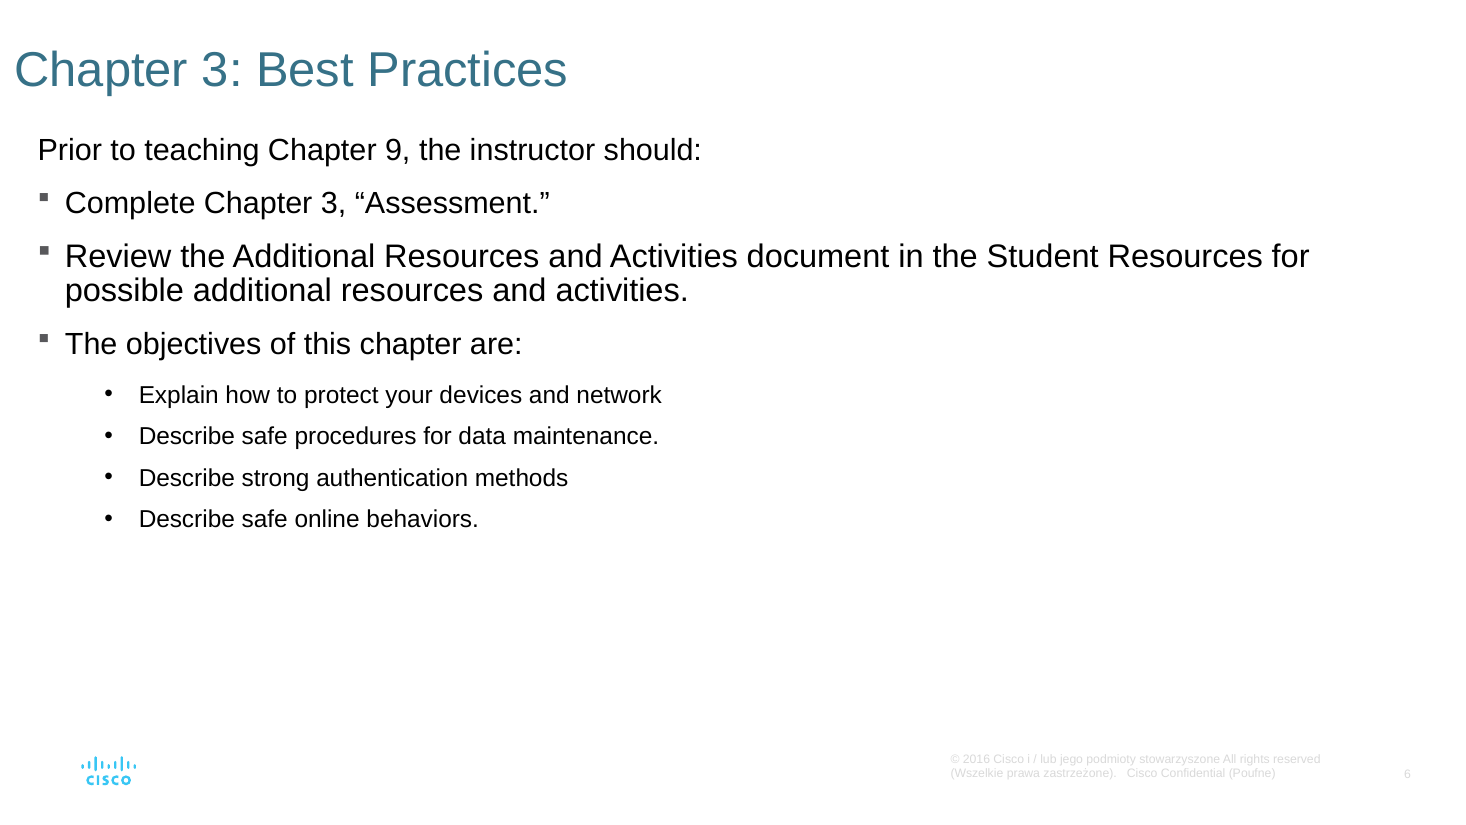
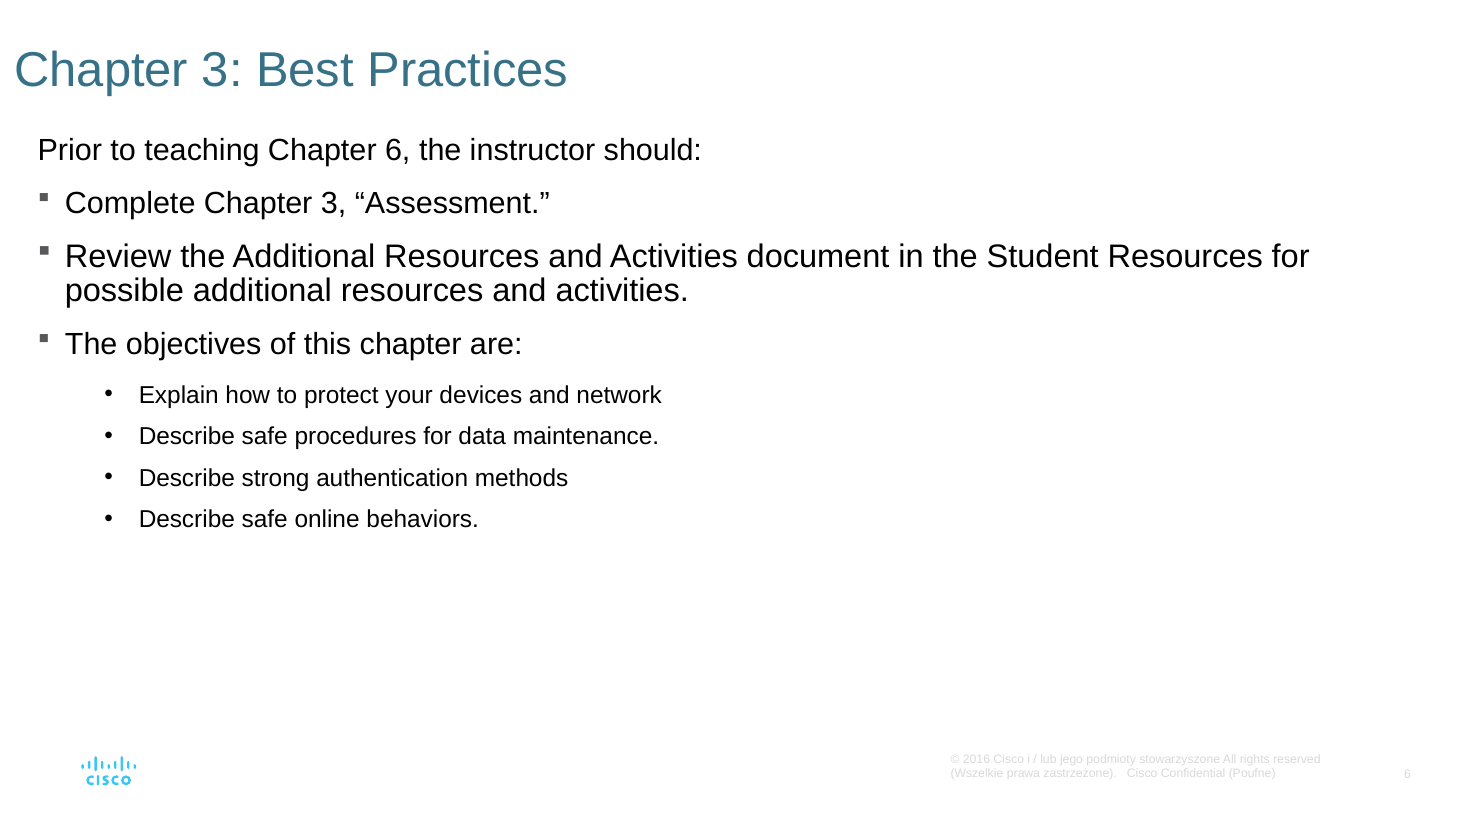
Chapter 9: 9 -> 6 (398, 150)
